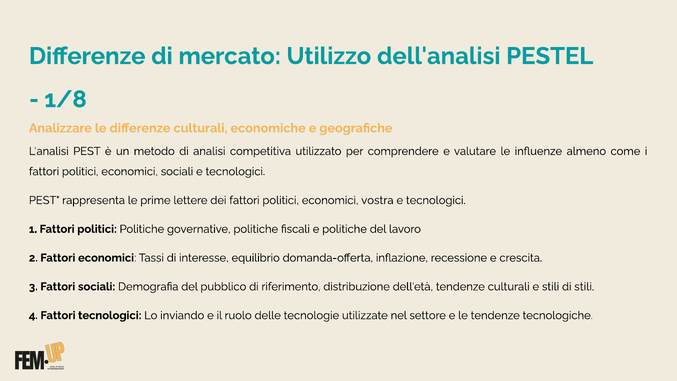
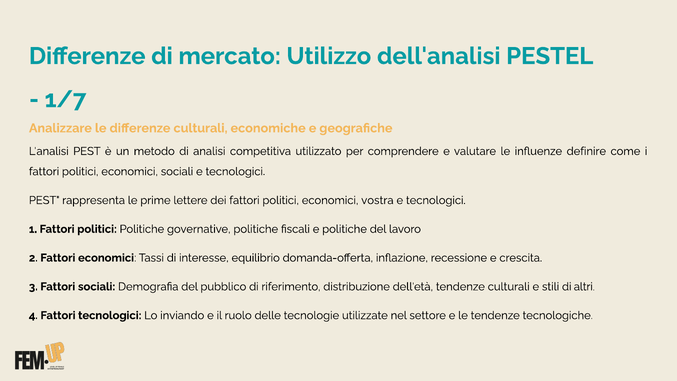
1/8: 1/8 -> 1/7 (66, 99)
almeno: almeno -> definire (586, 151)
di stili: stili -> altri (584, 286)
